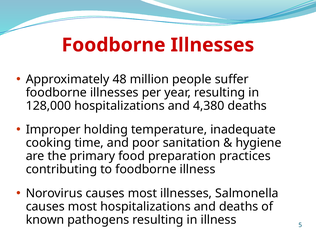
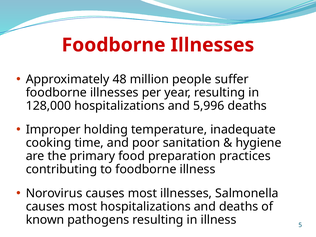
4,380: 4,380 -> 5,996 (209, 106)
